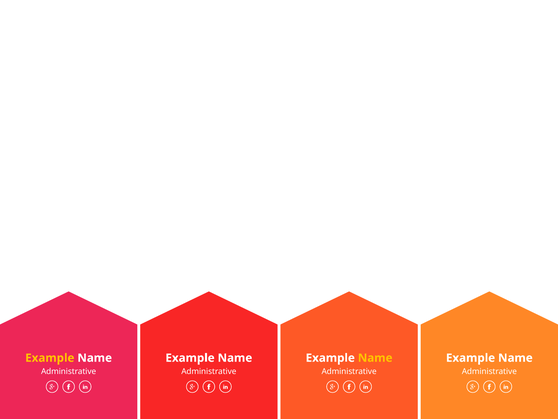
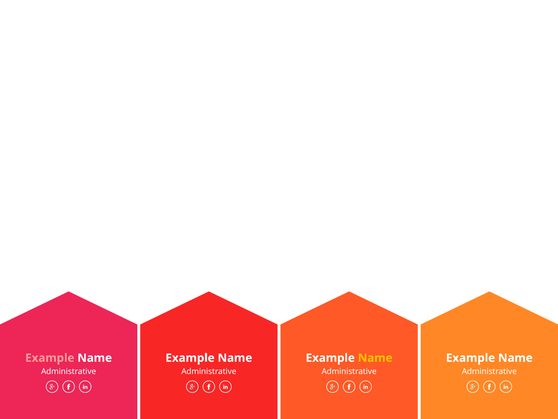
Example colour: yellow -> pink (50, 358)
